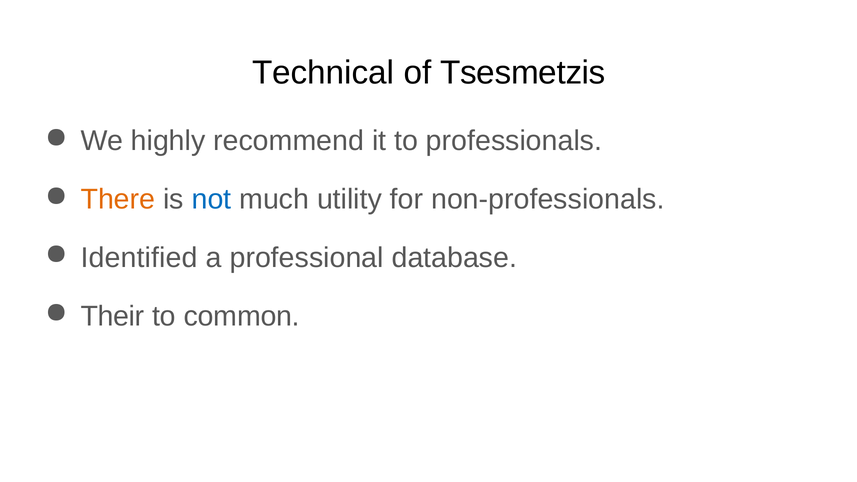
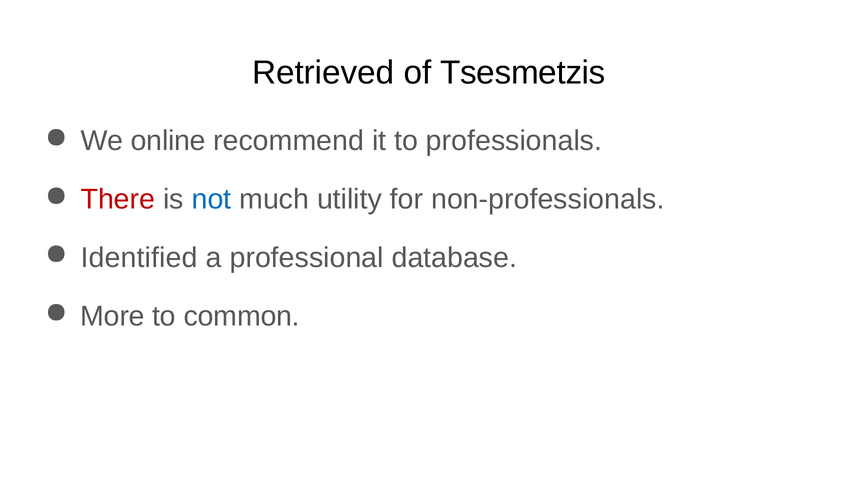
Technical: Technical -> Retrieved (323, 73)
highly: highly -> online (168, 141)
There colour: orange -> red (118, 199)
Their: Their -> More (113, 316)
